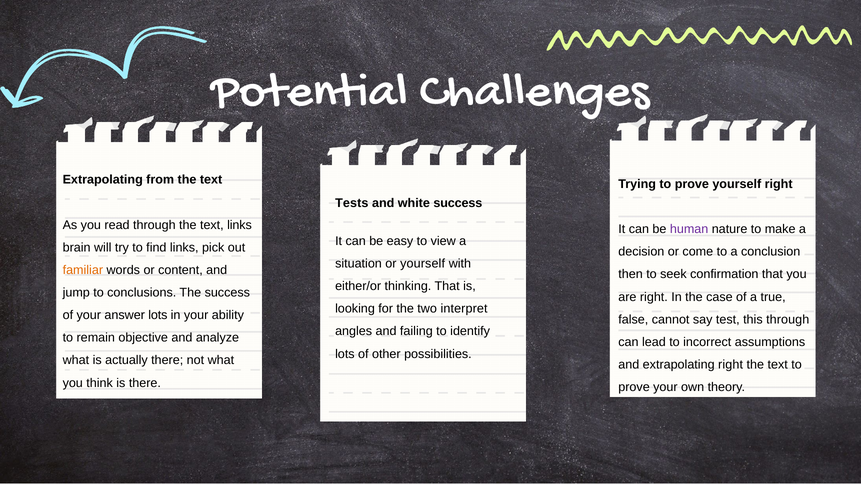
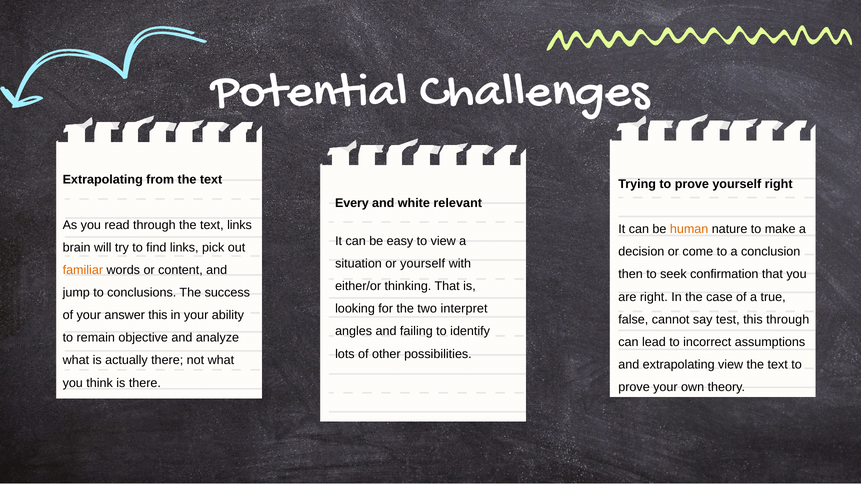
Tests: Tests -> Every (352, 203)
white success: success -> relevant (458, 203)
human colour: purple -> orange (689, 229)
answer lots: lots -> this (158, 315)
extrapolating right: right -> view (731, 365)
